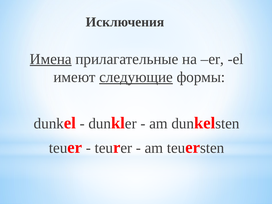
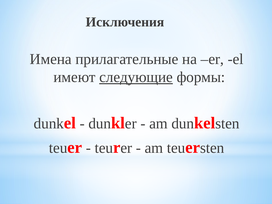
Имена underline: present -> none (51, 59)
